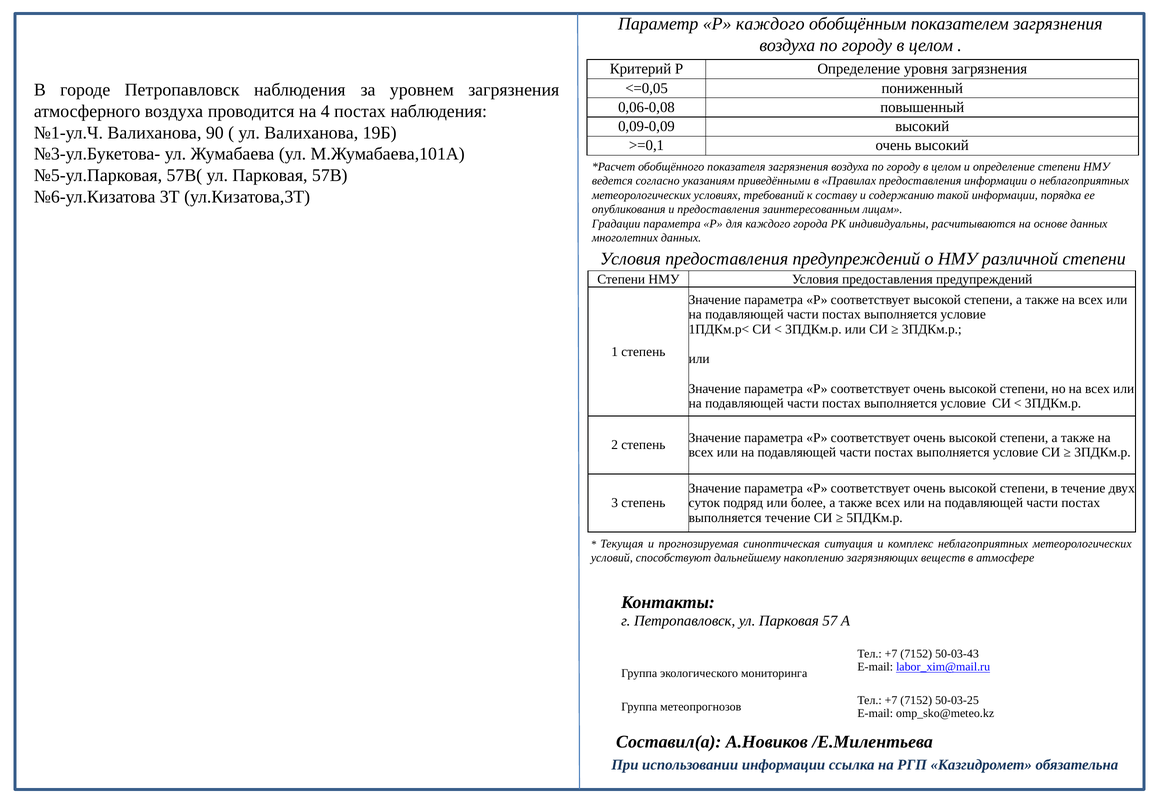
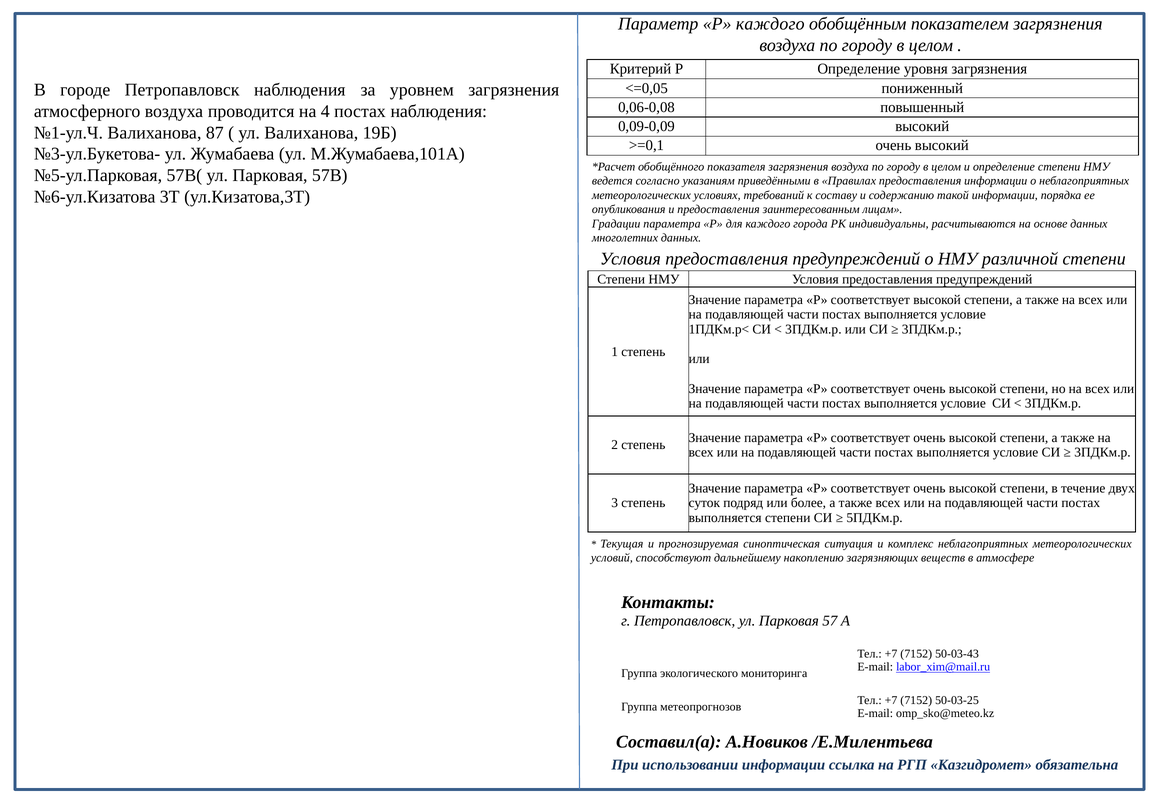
90: 90 -> 87 (215, 133)
выполняется течение: течение -> степени (788, 517)
